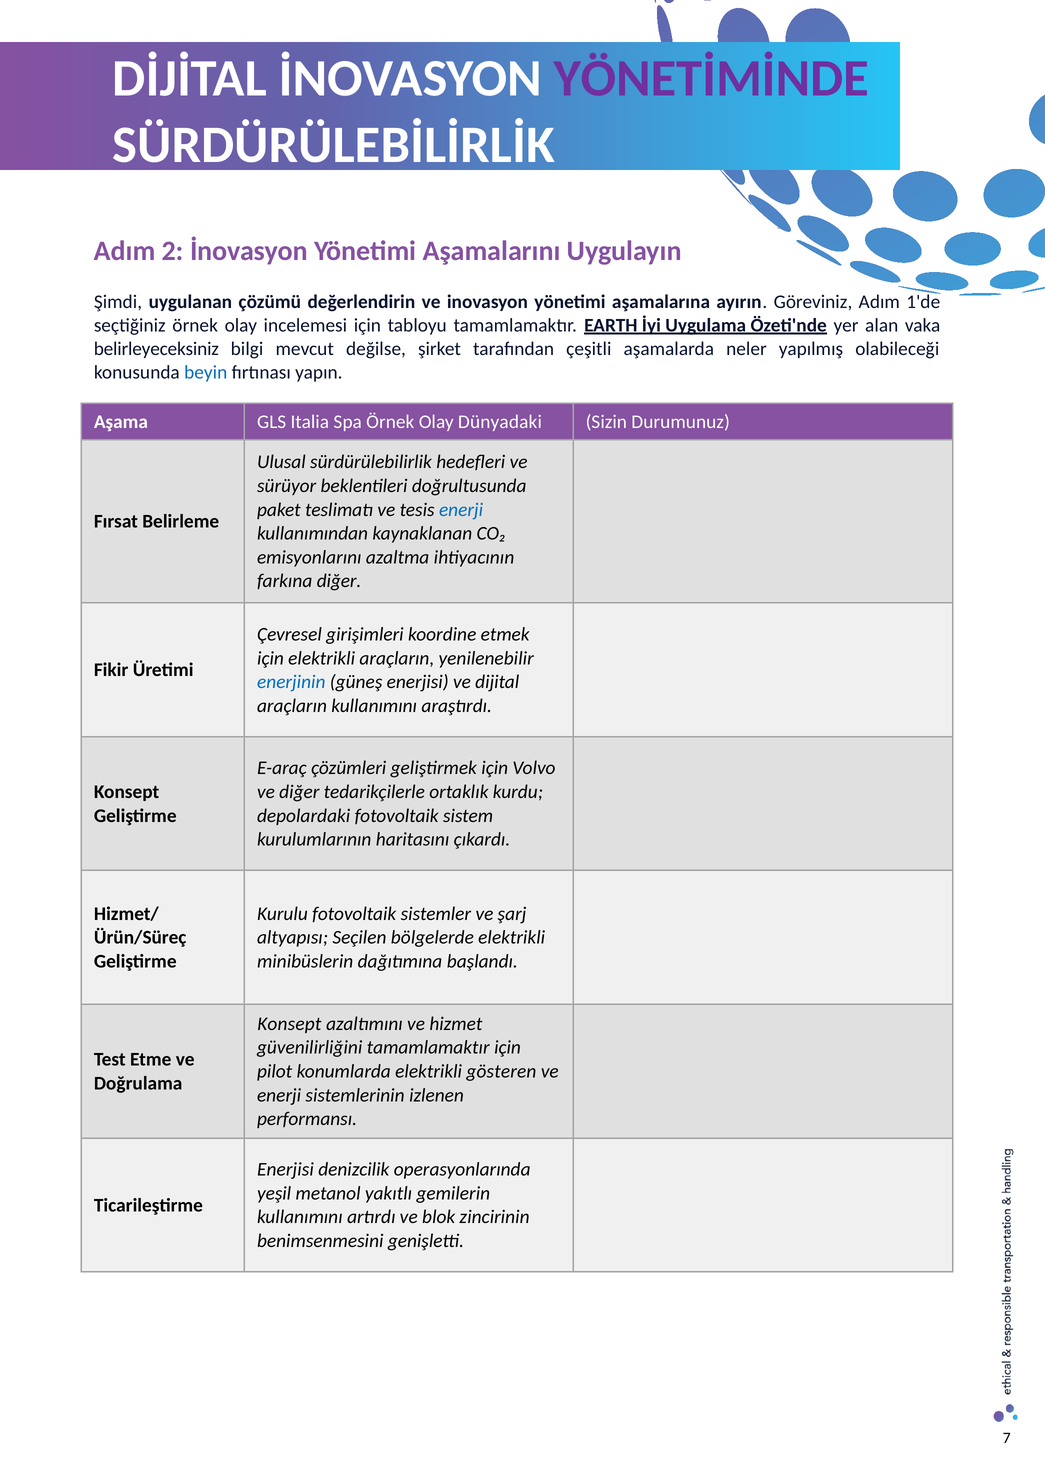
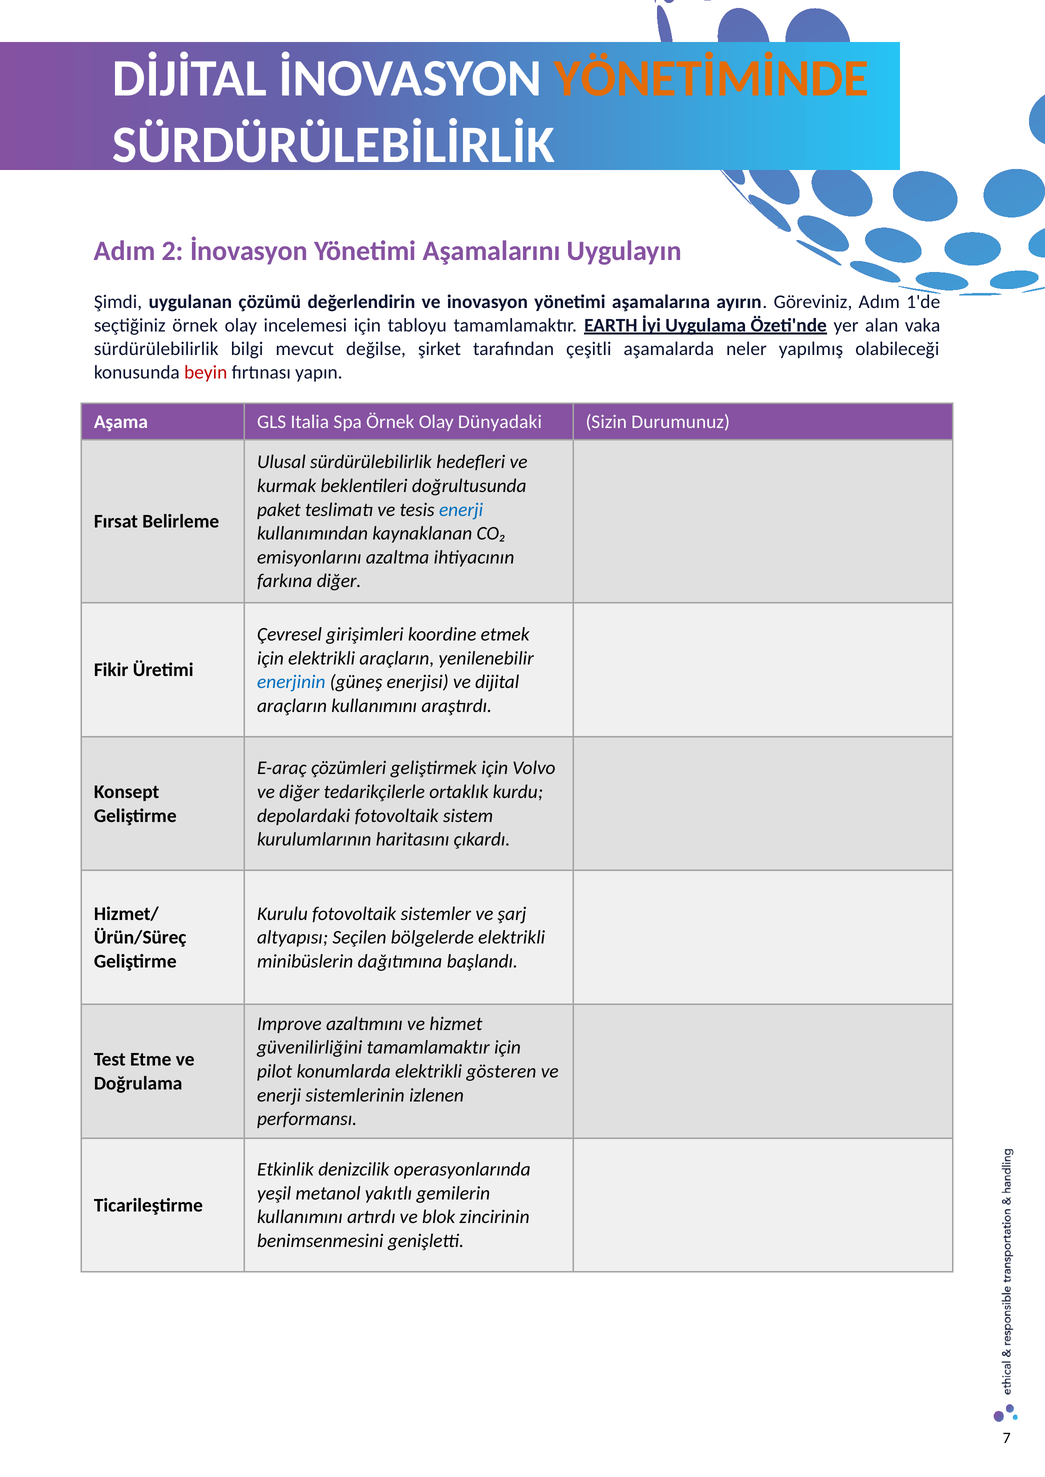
YÖNETİMİNDE colour: purple -> orange (711, 78)
belirleyeceksiniz: belirleyeceksiniz -> sürdürülebilirlik (156, 349)
beyin colour: blue -> red (206, 372)
sürüyor: sürüyor -> kurmak (287, 486)
Konsept: Konsept -> Improve (289, 1024)
Enerjisi: Enerjisi -> Etkinlik (285, 1170)
